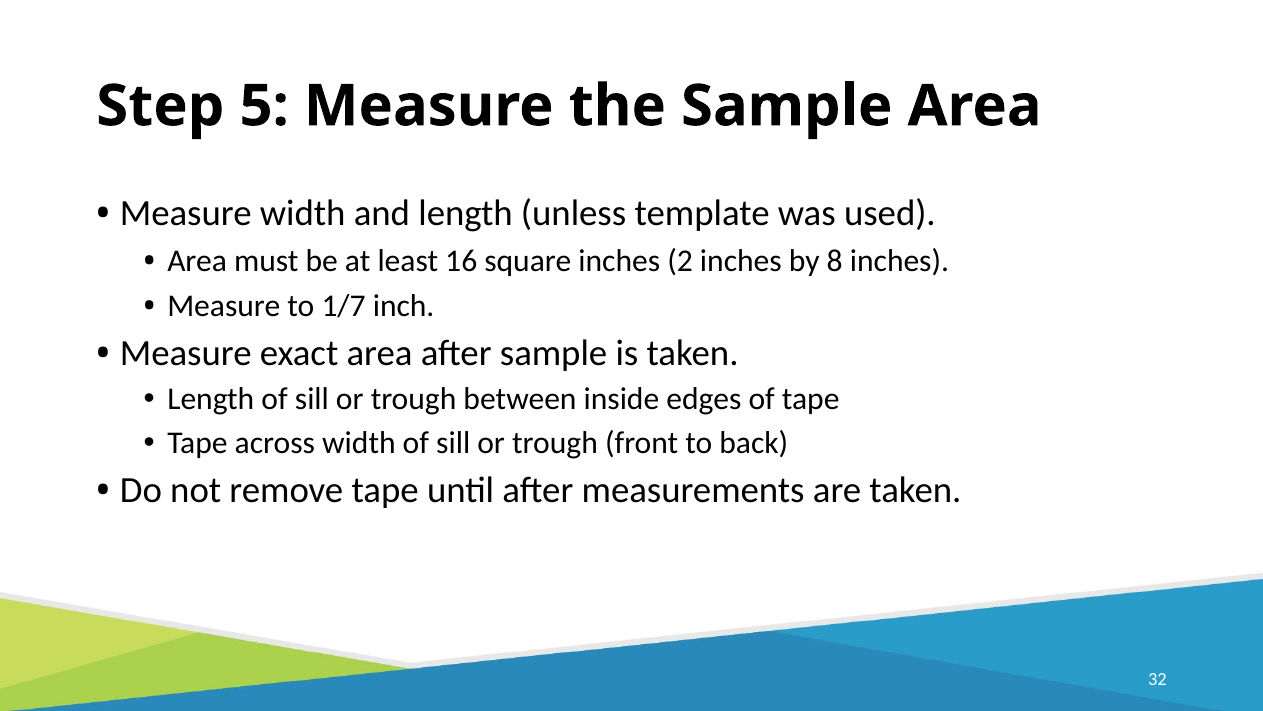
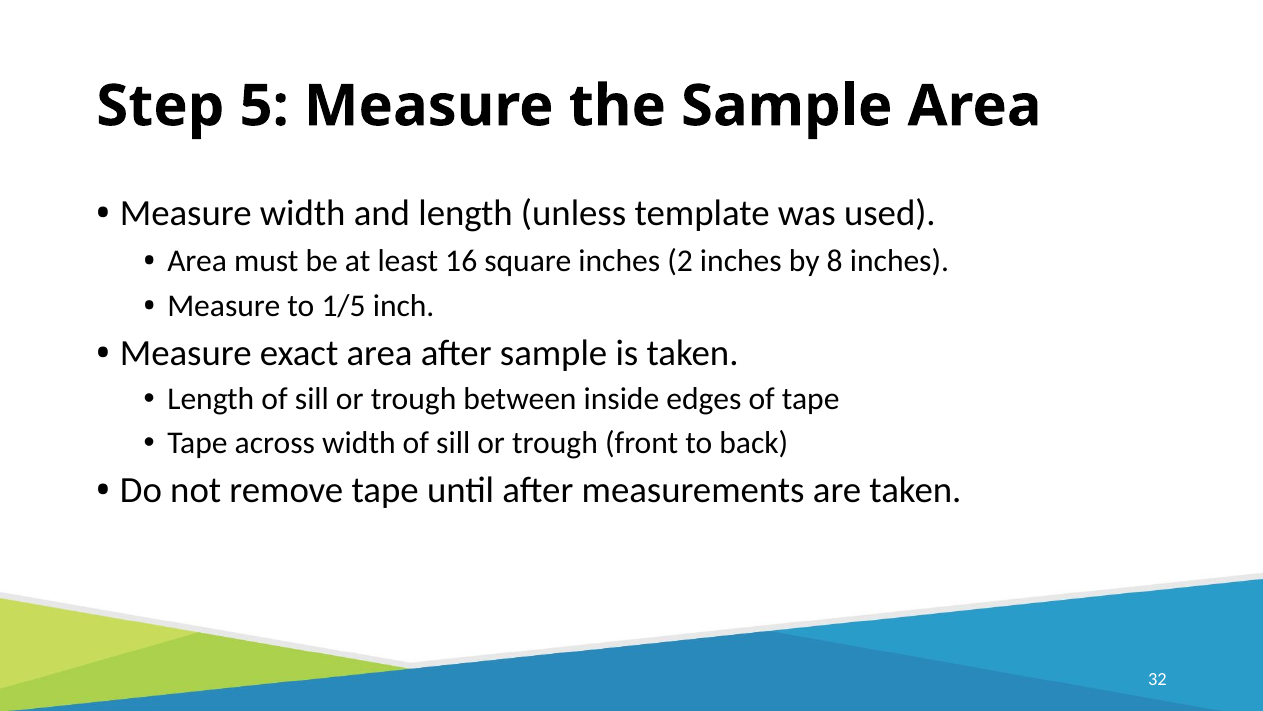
1/7: 1/7 -> 1/5 (344, 306)
